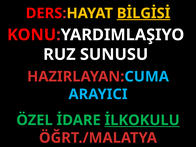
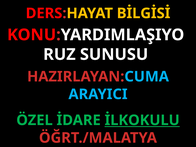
BİLGİSİ underline: present -> none (144, 13)
